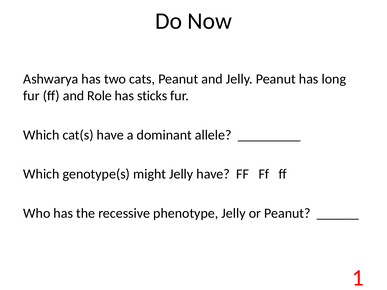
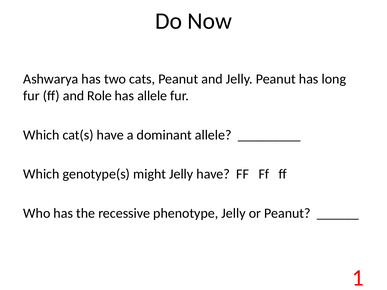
has sticks: sticks -> allele (152, 96)
